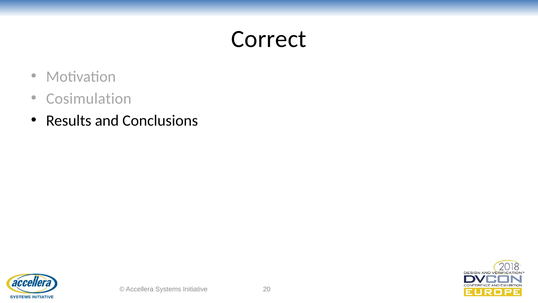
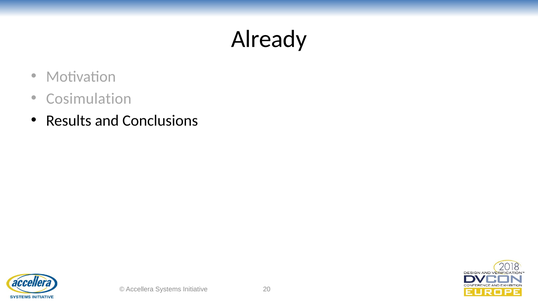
Correct: Correct -> Already (269, 39)
